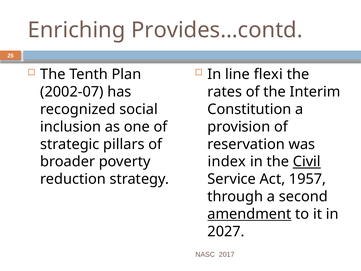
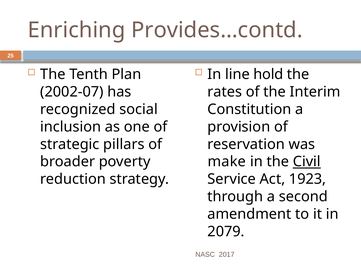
flexi: flexi -> hold (268, 74)
index: index -> make (227, 162)
1957: 1957 -> 1923 (308, 179)
amendment underline: present -> none (249, 214)
2027: 2027 -> 2079 (226, 231)
